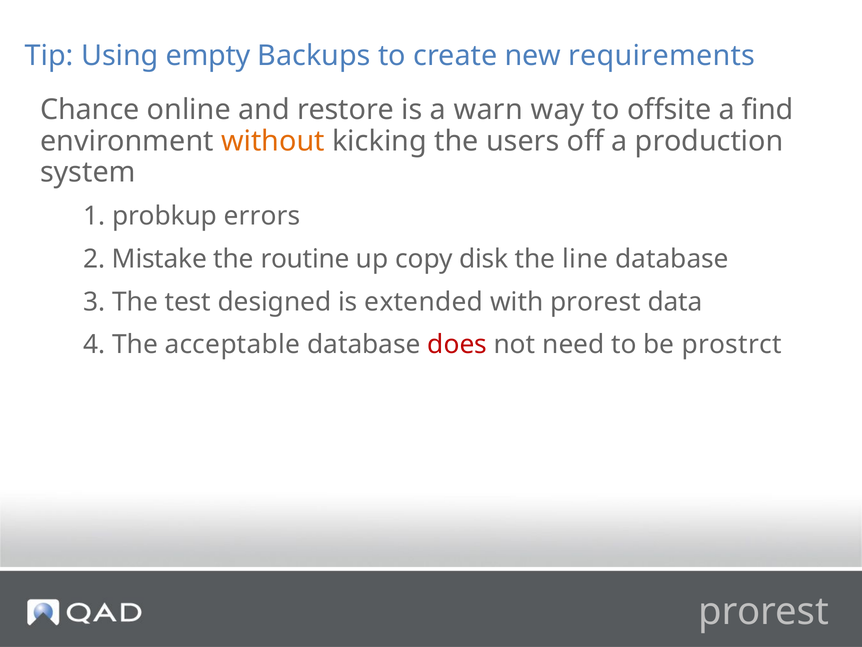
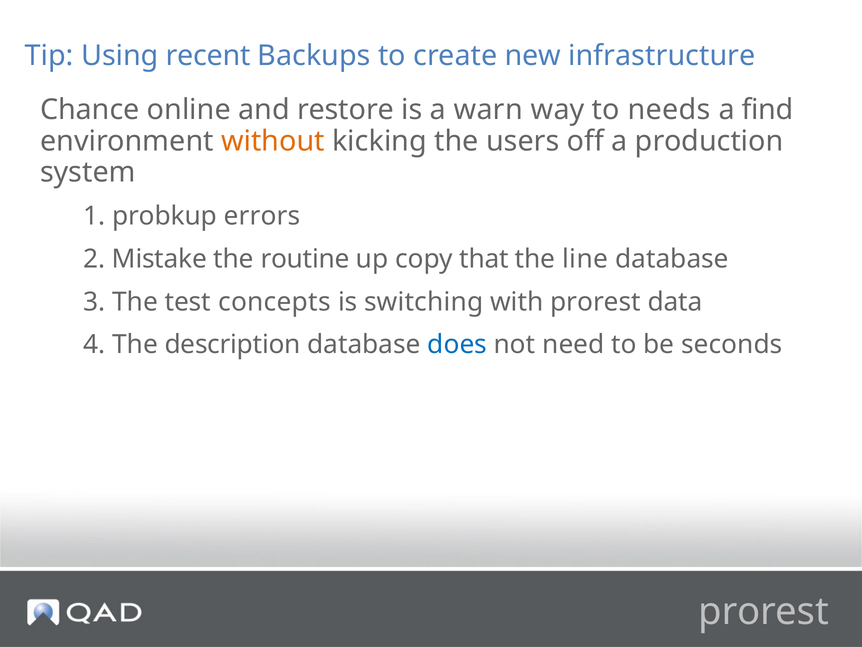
empty: empty -> recent (208, 56)
requirements: requirements -> infrastructure (662, 56)
offsite: offsite -> needs (669, 110)
disk: disk -> that (484, 259)
designed: designed -> concepts (274, 302)
extended: extended -> switching (424, 302)
acceptable: acceptable -> description (233, 344)
does colour: red -> blue (457, 344)
prostrct: prostrct -> seconds (732, 344)
